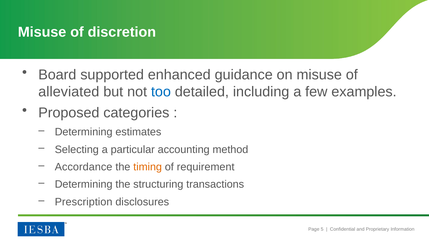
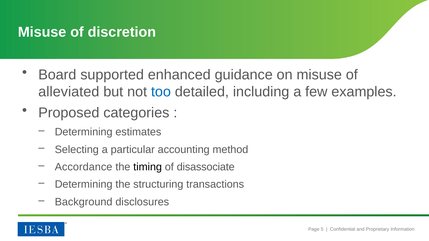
timing colour: orange -> black (148, 167)
requirement: requirement -> disassociate (206, 167)
Prescription: Prescription -> Background (84, 202)
